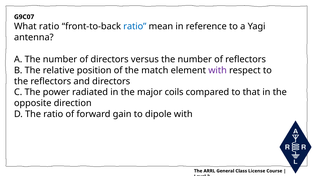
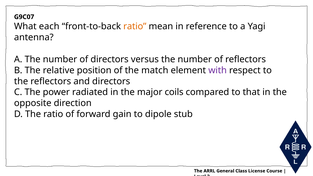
What ratio: ratio -> each (49, 26)
ratio colour: blue -> orange (135, 26)
dipole with: with -> stub (183, 114)
